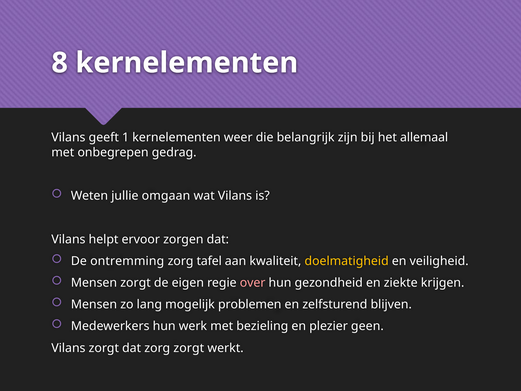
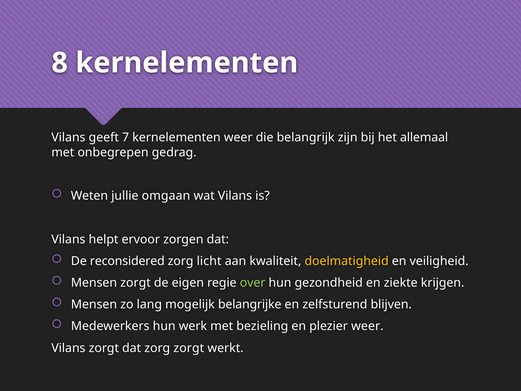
1: 1 -> 7 (126, 137)
ontremming: ontremming -> reconsidered (127, 261)
tafel: tafel -> licht (209, 261)
over colour: pink -> light green (253, 283)
problemen: problemen -> belangrijke (250, 304)
plezier geen: geen -> weer (367, 326)
